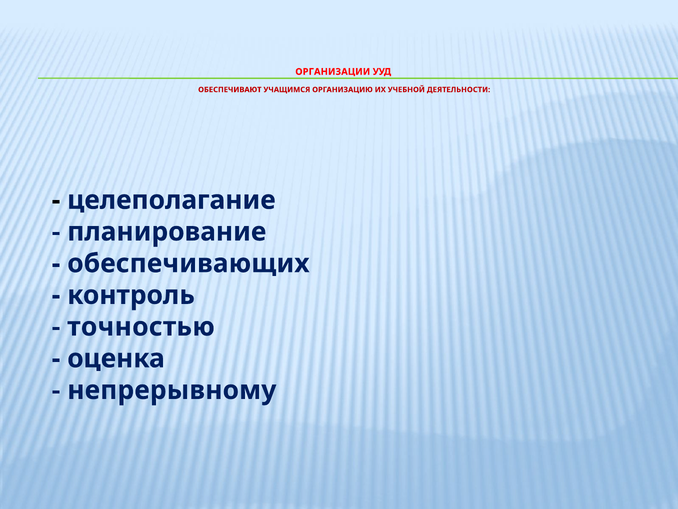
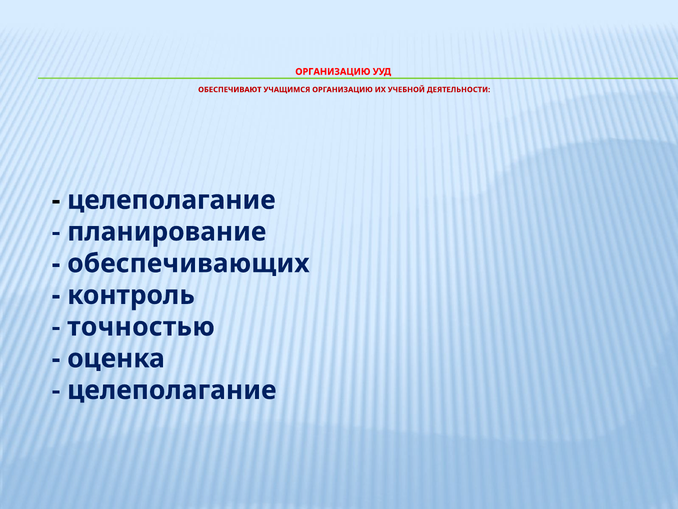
ОРГАНИЗАЦИИ: ОРГАНИЗАЦИИ -> ОРГАНИЗАЦИЮ (333, 72)
непрерывному: непрерывному -> целеполагание (172, 390)
